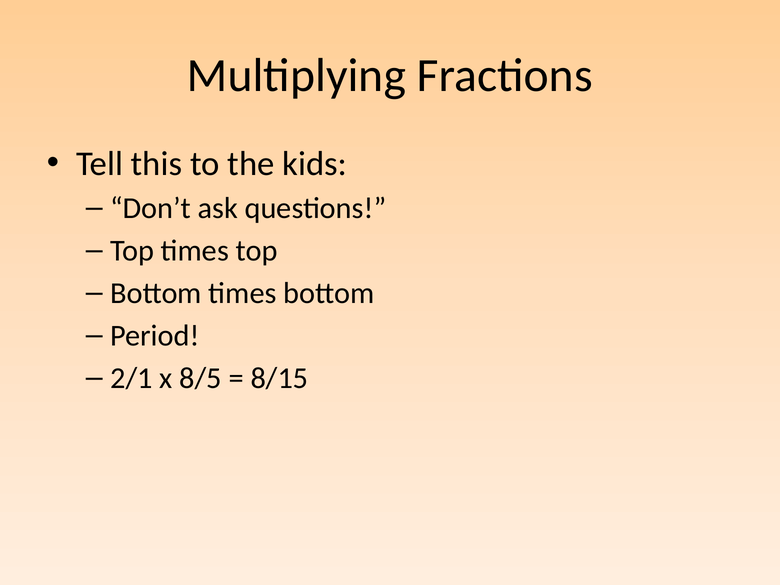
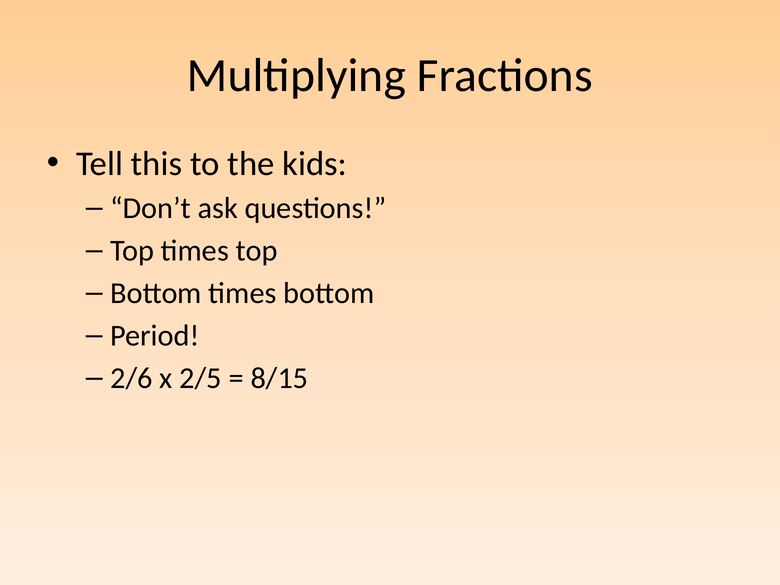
2/1: 2/1 -> 2/6 (131, 378)
8/5: 8/5 -> 2/5 (201, 378)
